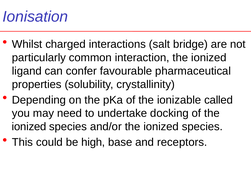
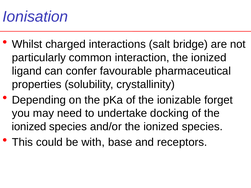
called: called -> forget (218, 100)
high: high -> with (93, 142)
